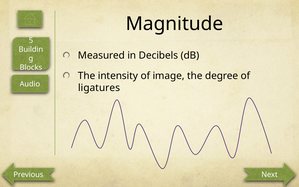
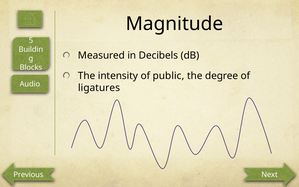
image: image -> public (169, 76)
